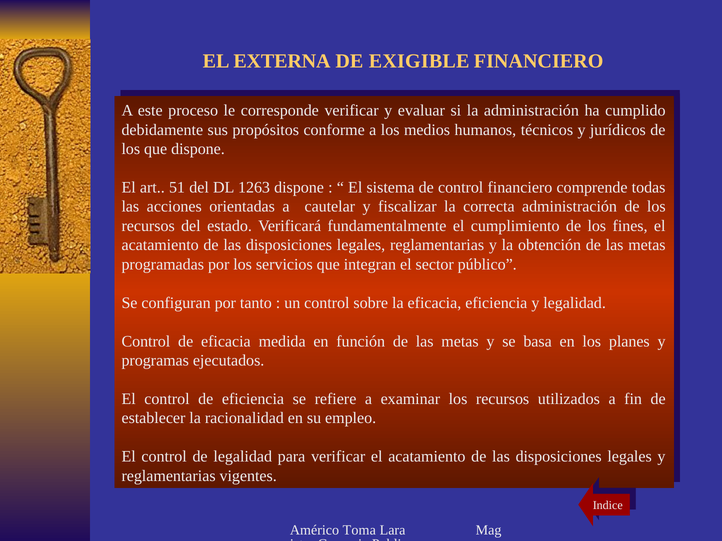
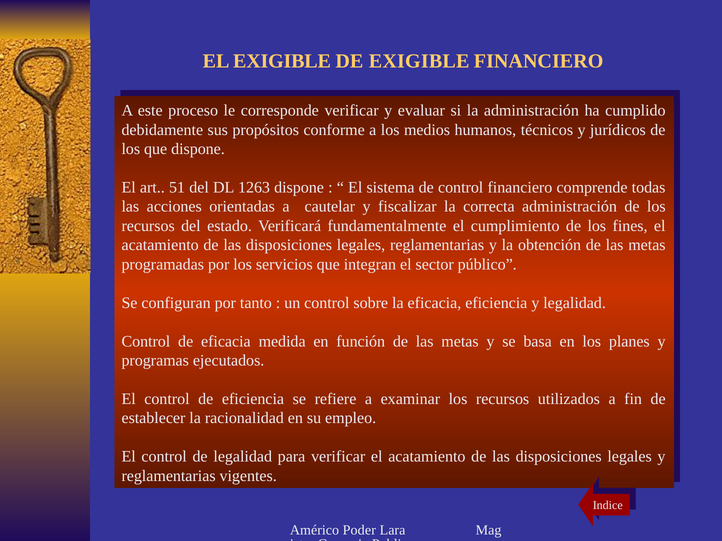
EL EXTERNA: EXTERNA -> EXIGIBLE (282, 61)
Toma: Toma -> Poder (359, 530)
